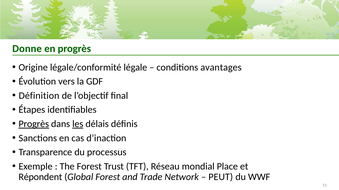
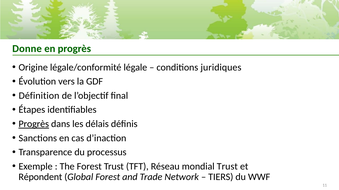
avantages: avantages -> juridiques (221, 68)
les underline: present -> none (78, 124)
mondial Place: Place -> Trust (227, 167)
PEUT: PEUT -> TIERS (221, 178)
